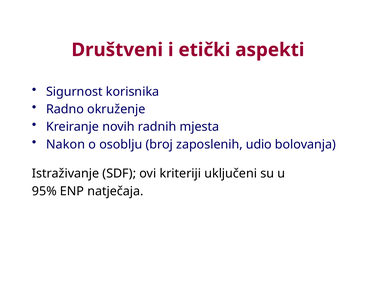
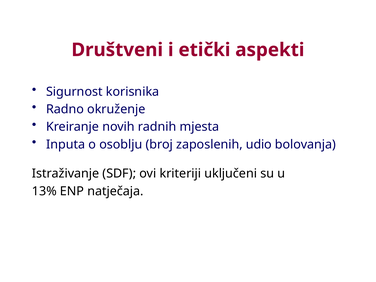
Nakon: Nakon -> Inputa (66, 144)
95%: 95% -> 13% (44, 191)
